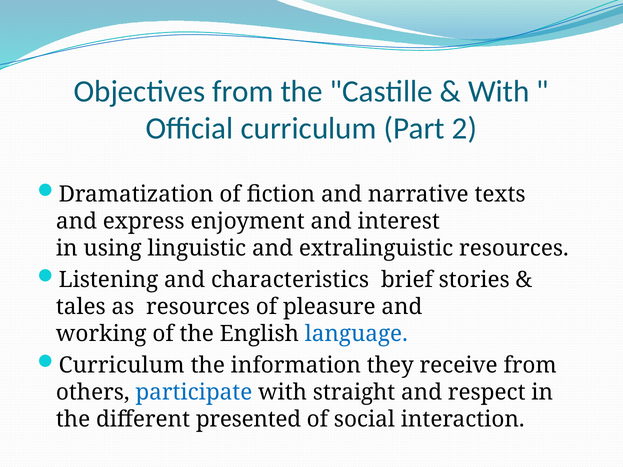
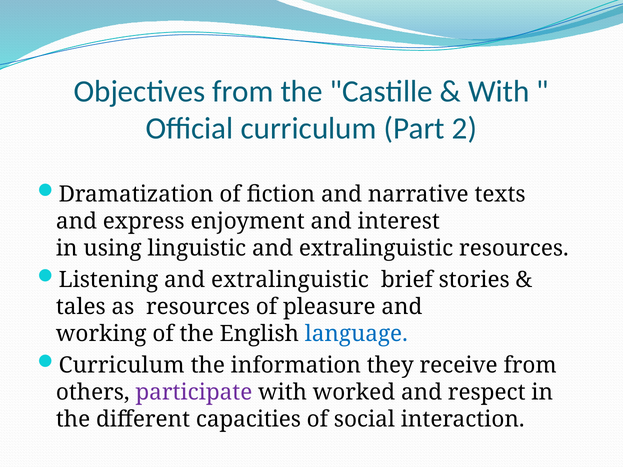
Listening and characteristics: characteristics -> extralinguistic (290, 280)
participate colour: blue -> purple (194, 393)
straight: straight -> worked (354, 393)
presented: presented -> capacities (248, 420)
